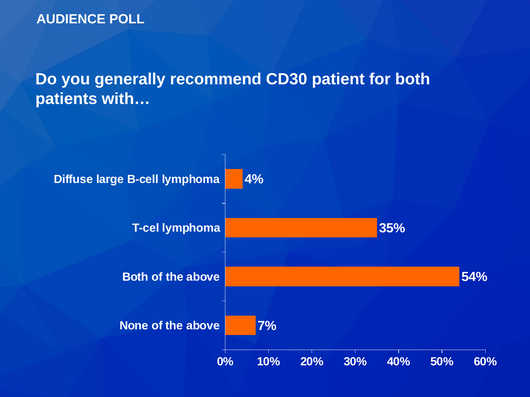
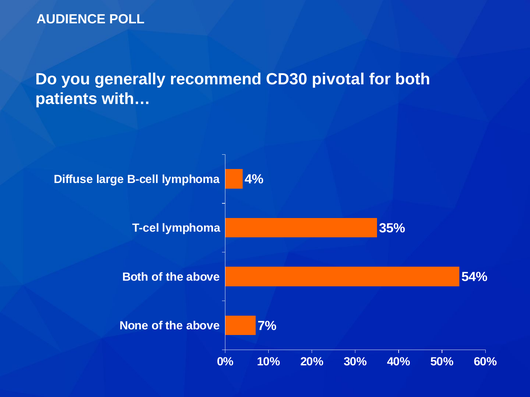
patient: patient -> pivotal (338, 79)
